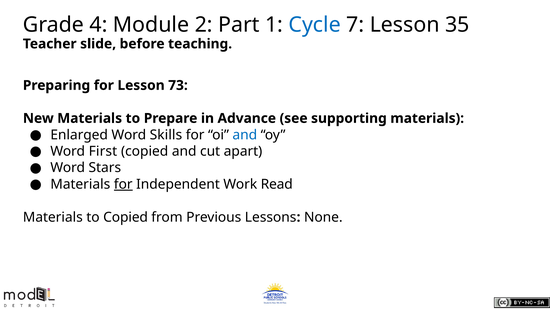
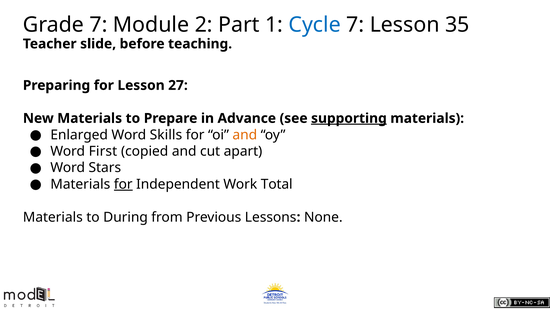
Grade 4: 4 -> 7 (98, 25)
73: 73 -> 27 (178, 85)
supporting underline: none -> present (349, 118)
and colour: blue -> orange (245, 135)
Read: Read -> Total (277, 184)
to Copied: Copied -> During (126, 217)
